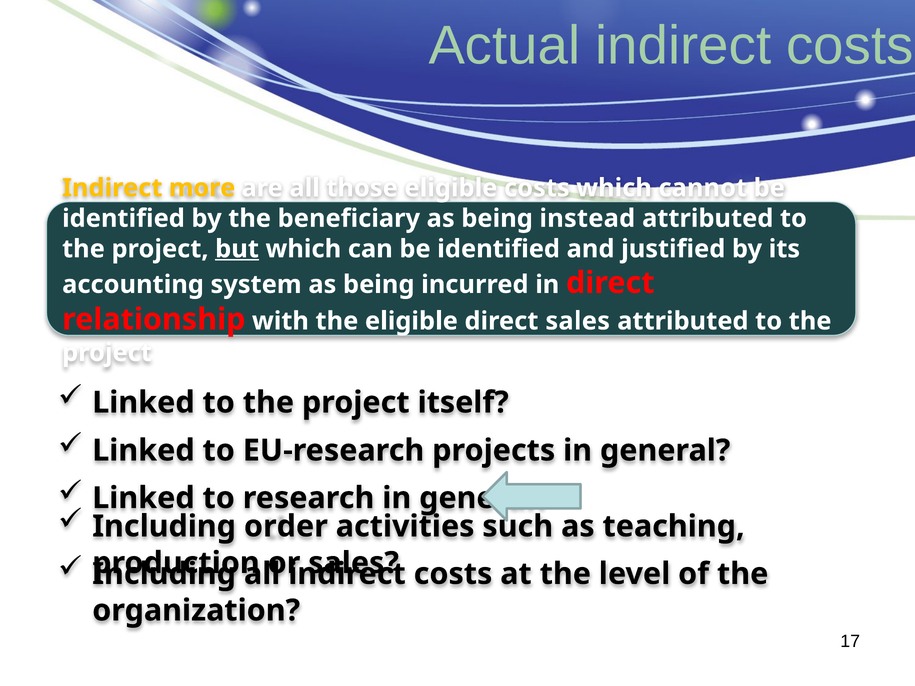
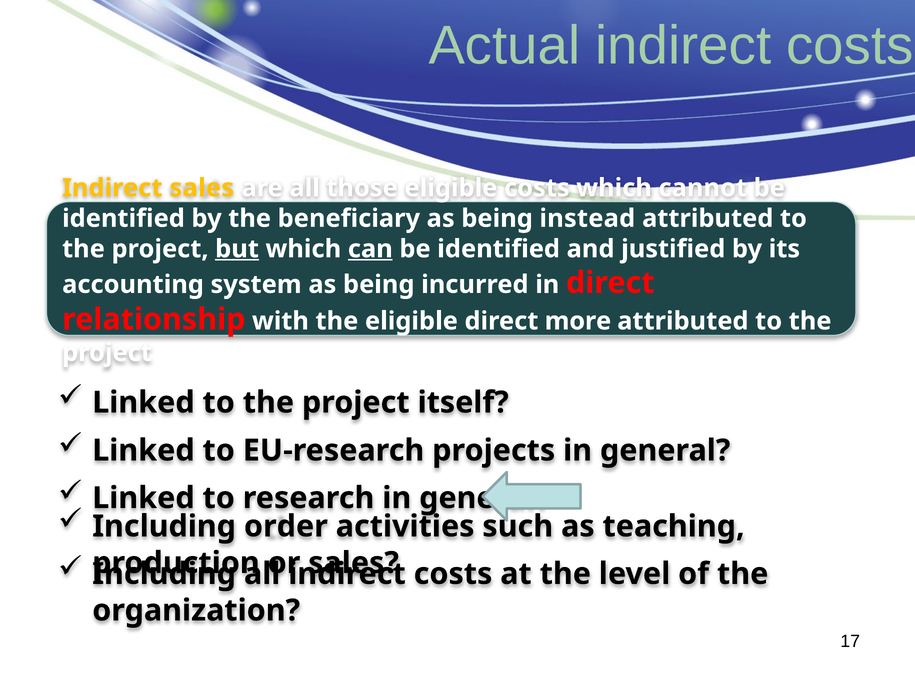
Indirect more: more -> sales (202, 188)
can underline: none -> present (370, 249)
direct sales: sales -> more (578, 321)
